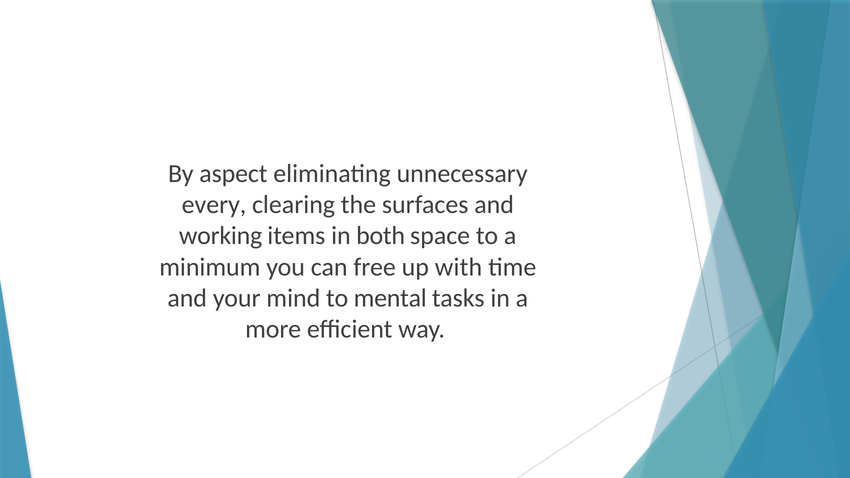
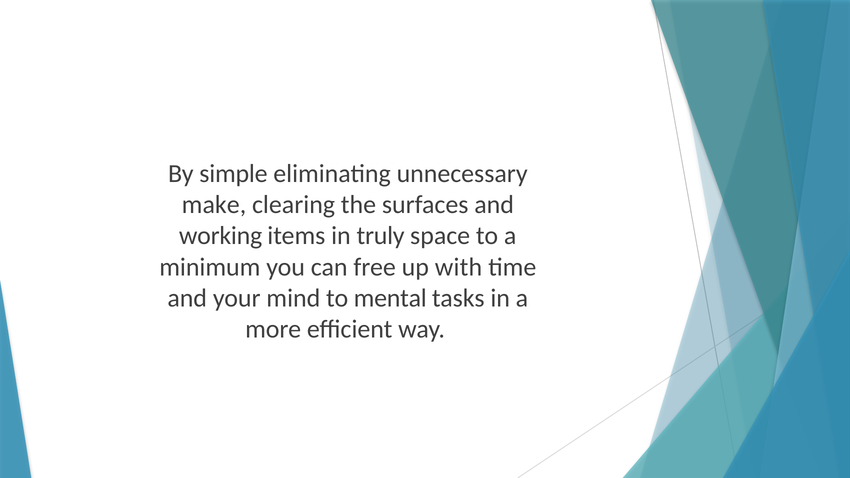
aspect: aspect -> simple (233, 174)
every: every -> make (214, 205)
both: both -> truly (381, 236)
